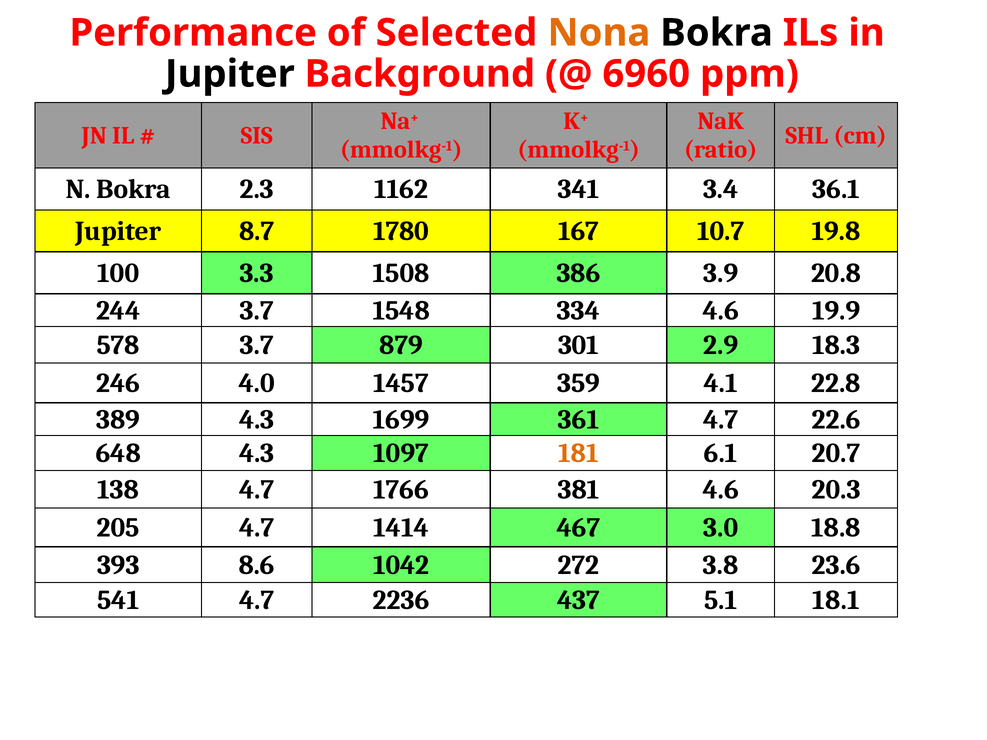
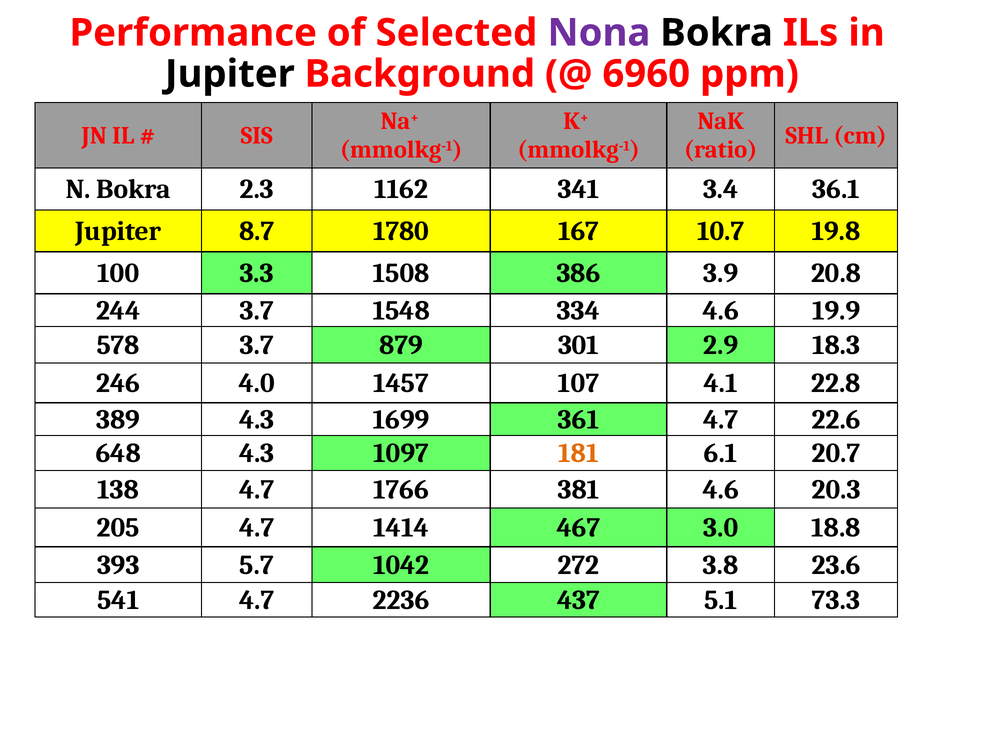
Nona colour: orange -> purple (599, 33)
359: 359 -> 107 (578, 383)
8.6: 8.6 -> 5.7 (257, 565)
18.1: 18.1 -> 73.3 (836, 600)
